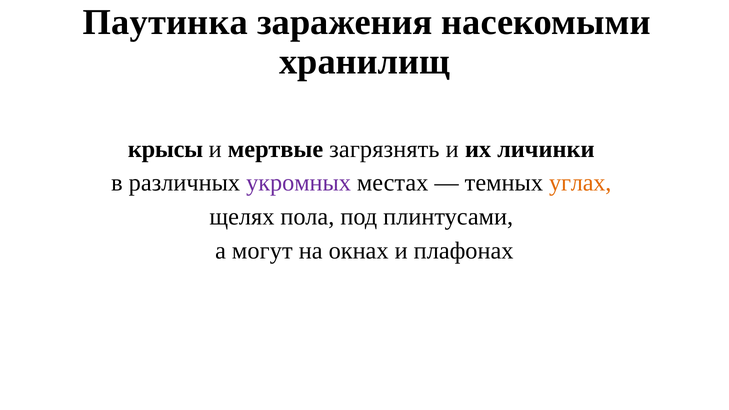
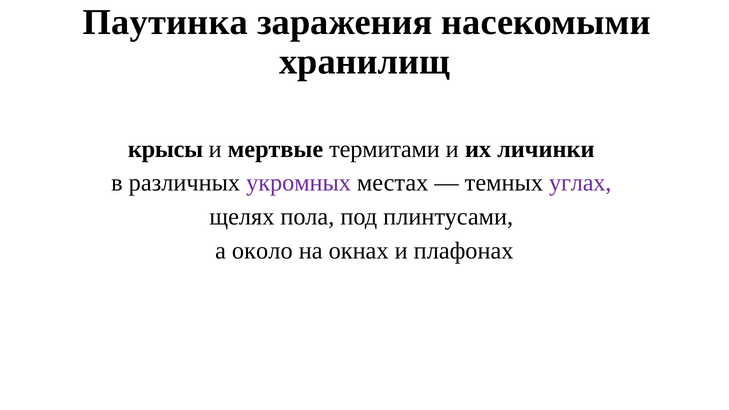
загрязнять: загрязнять -> термитами (385, 149)
углах colour: orange -> purple (580, 183)
могут: могут -> около (262, 251)
